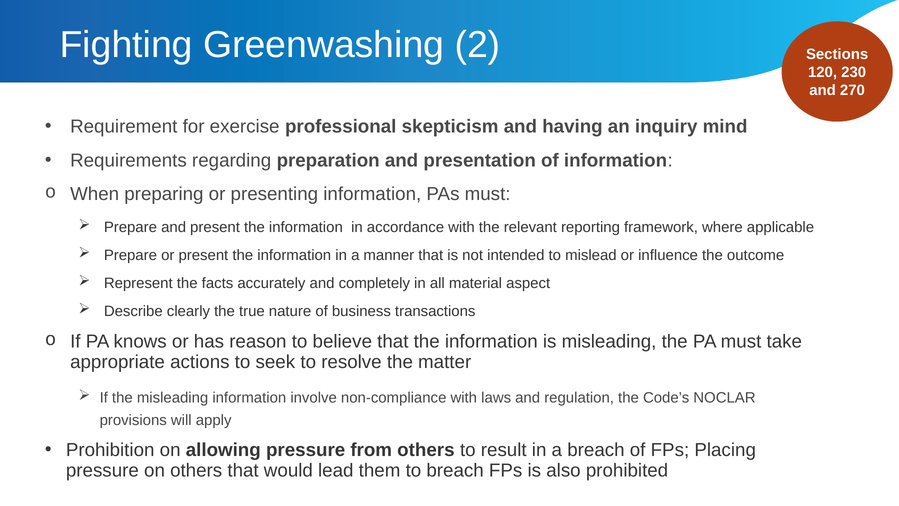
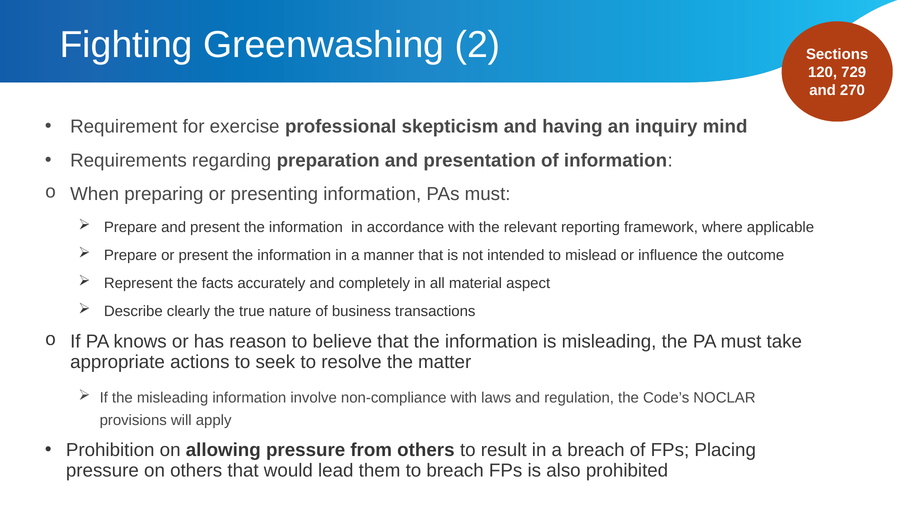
230: 230 -> 729 (854, 72)
